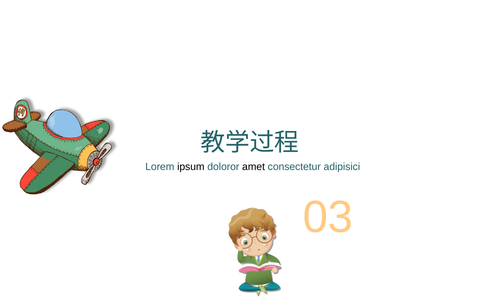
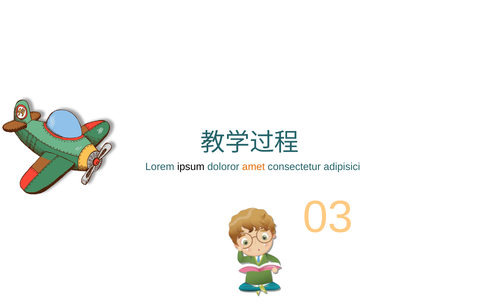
amet colour: black -> orange (254, 167)
